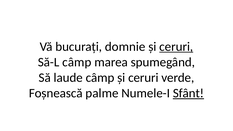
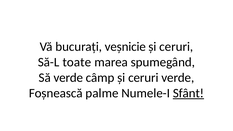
domnie: domnie -> veșnicie (125, 47)
ceruri underline: present -> none (176, 47)
Să-L câmp: câmp -> toate (77, 62)
Să laude: laude -> verde (68, 78)
